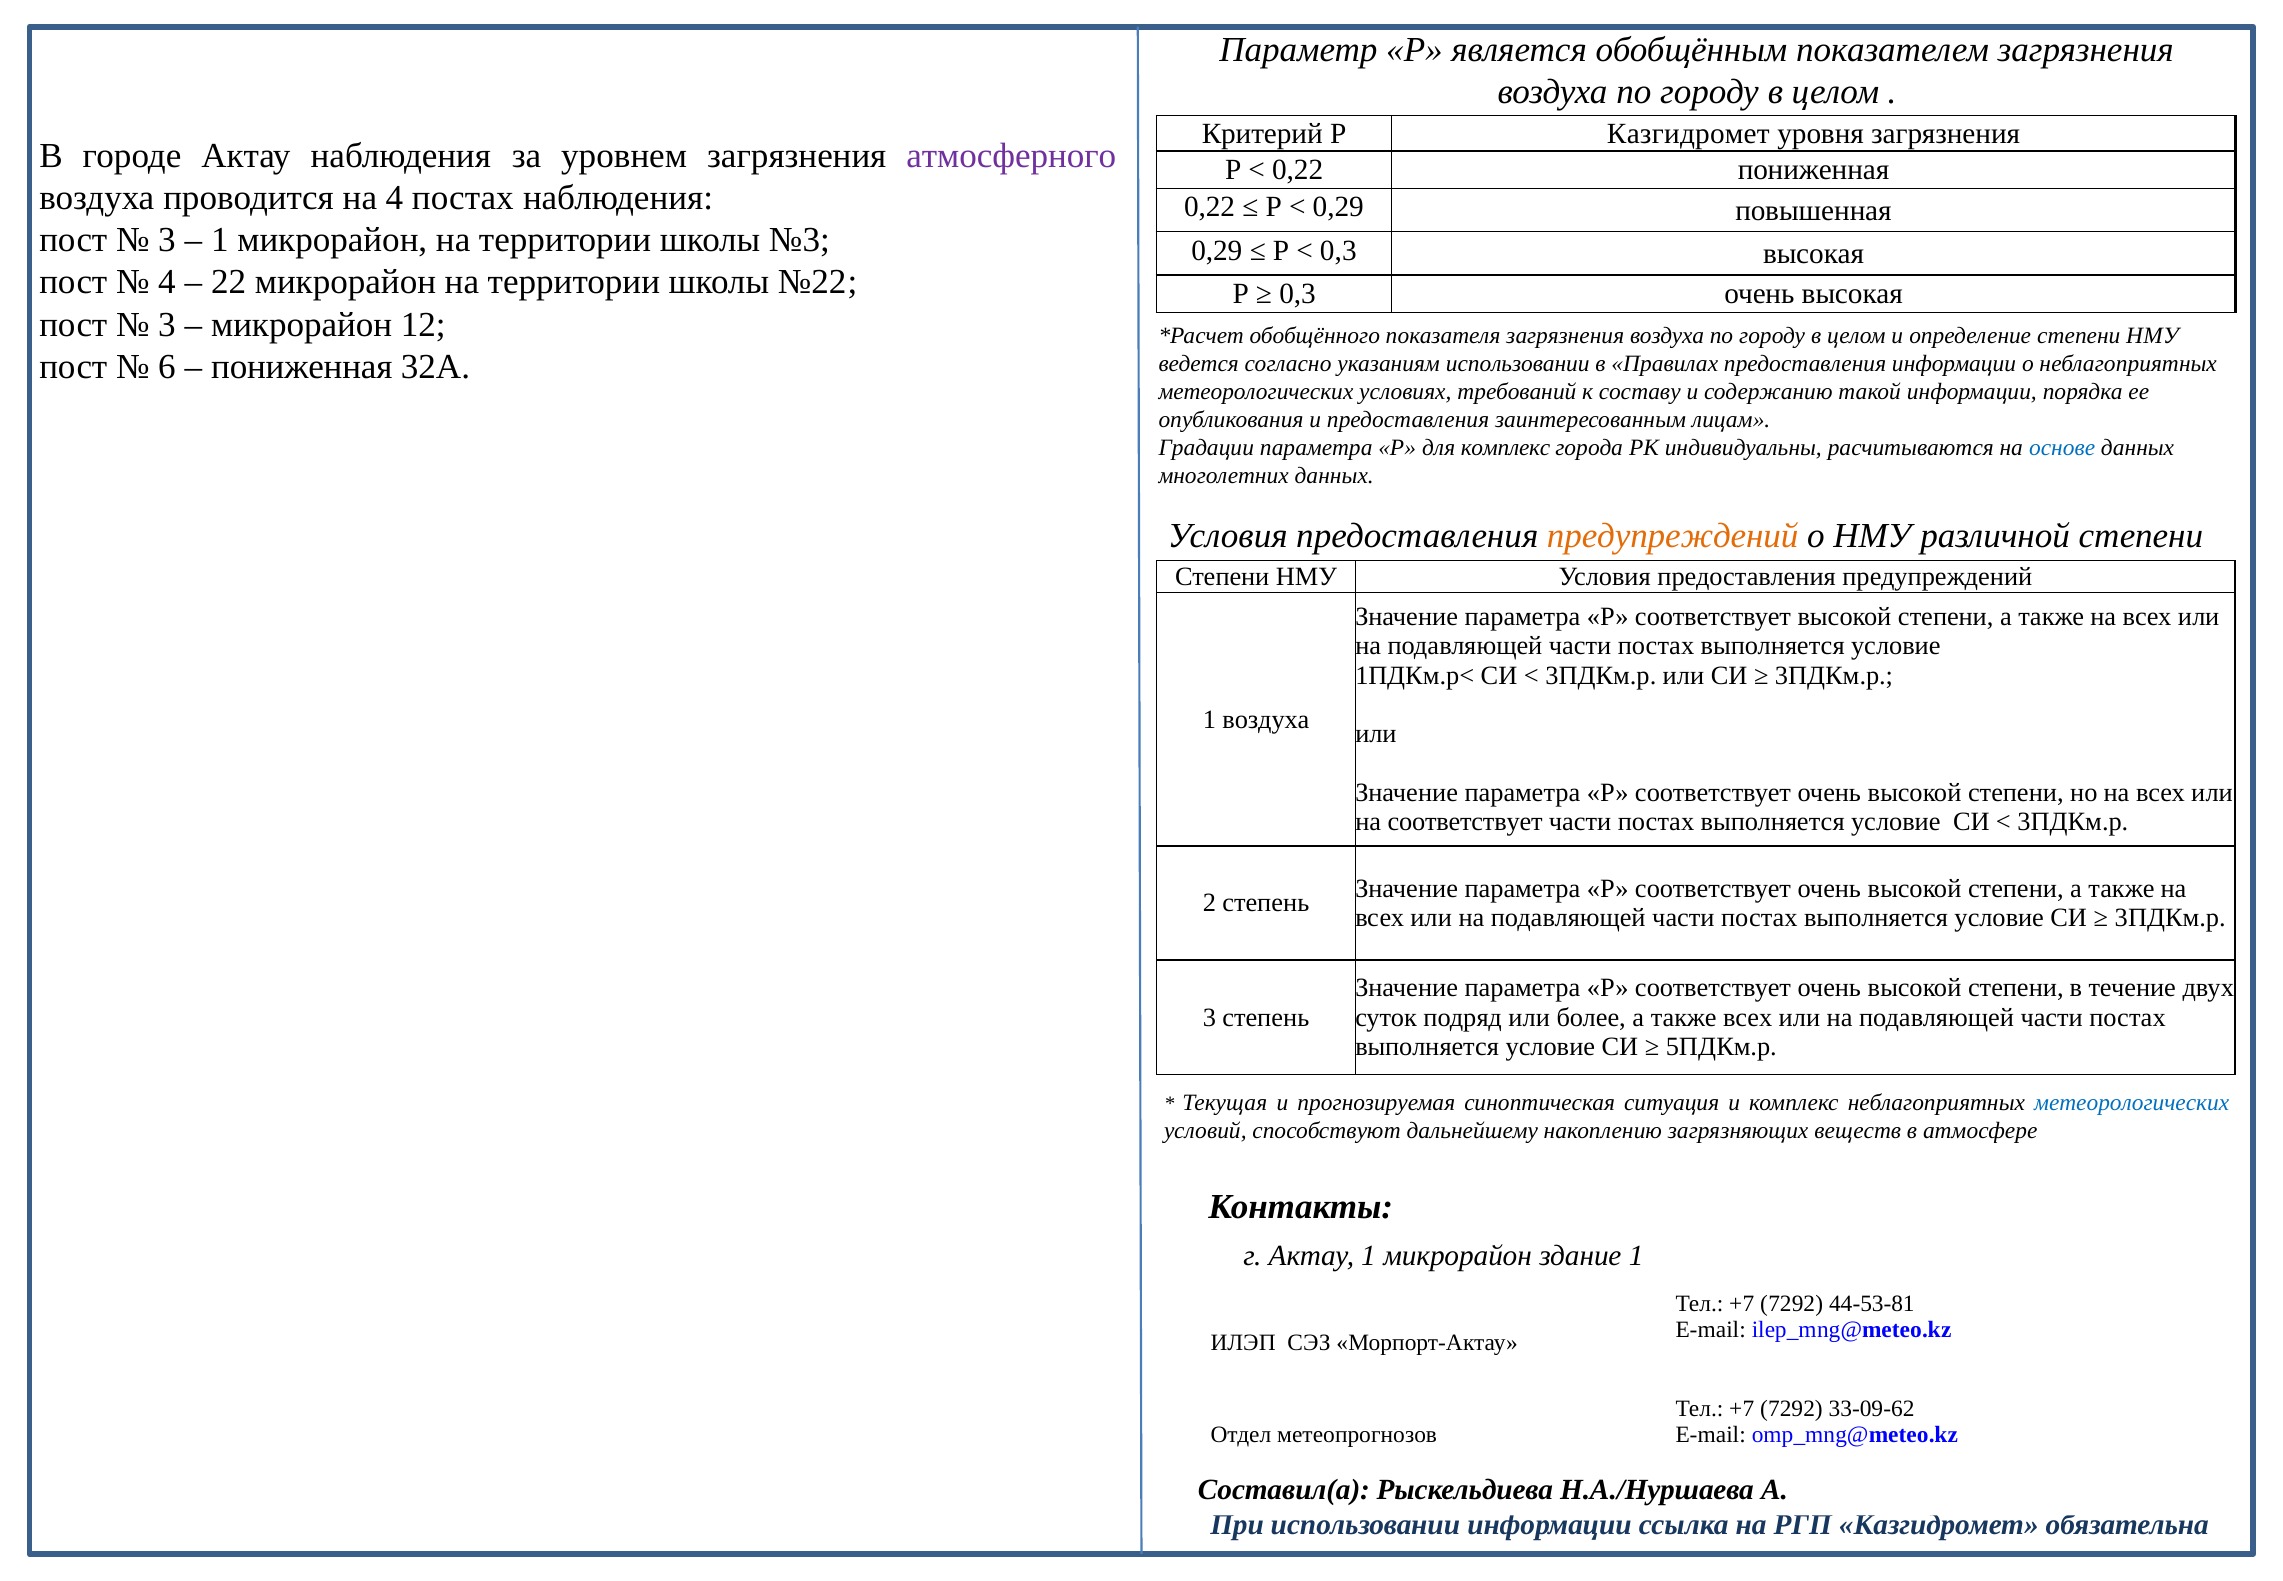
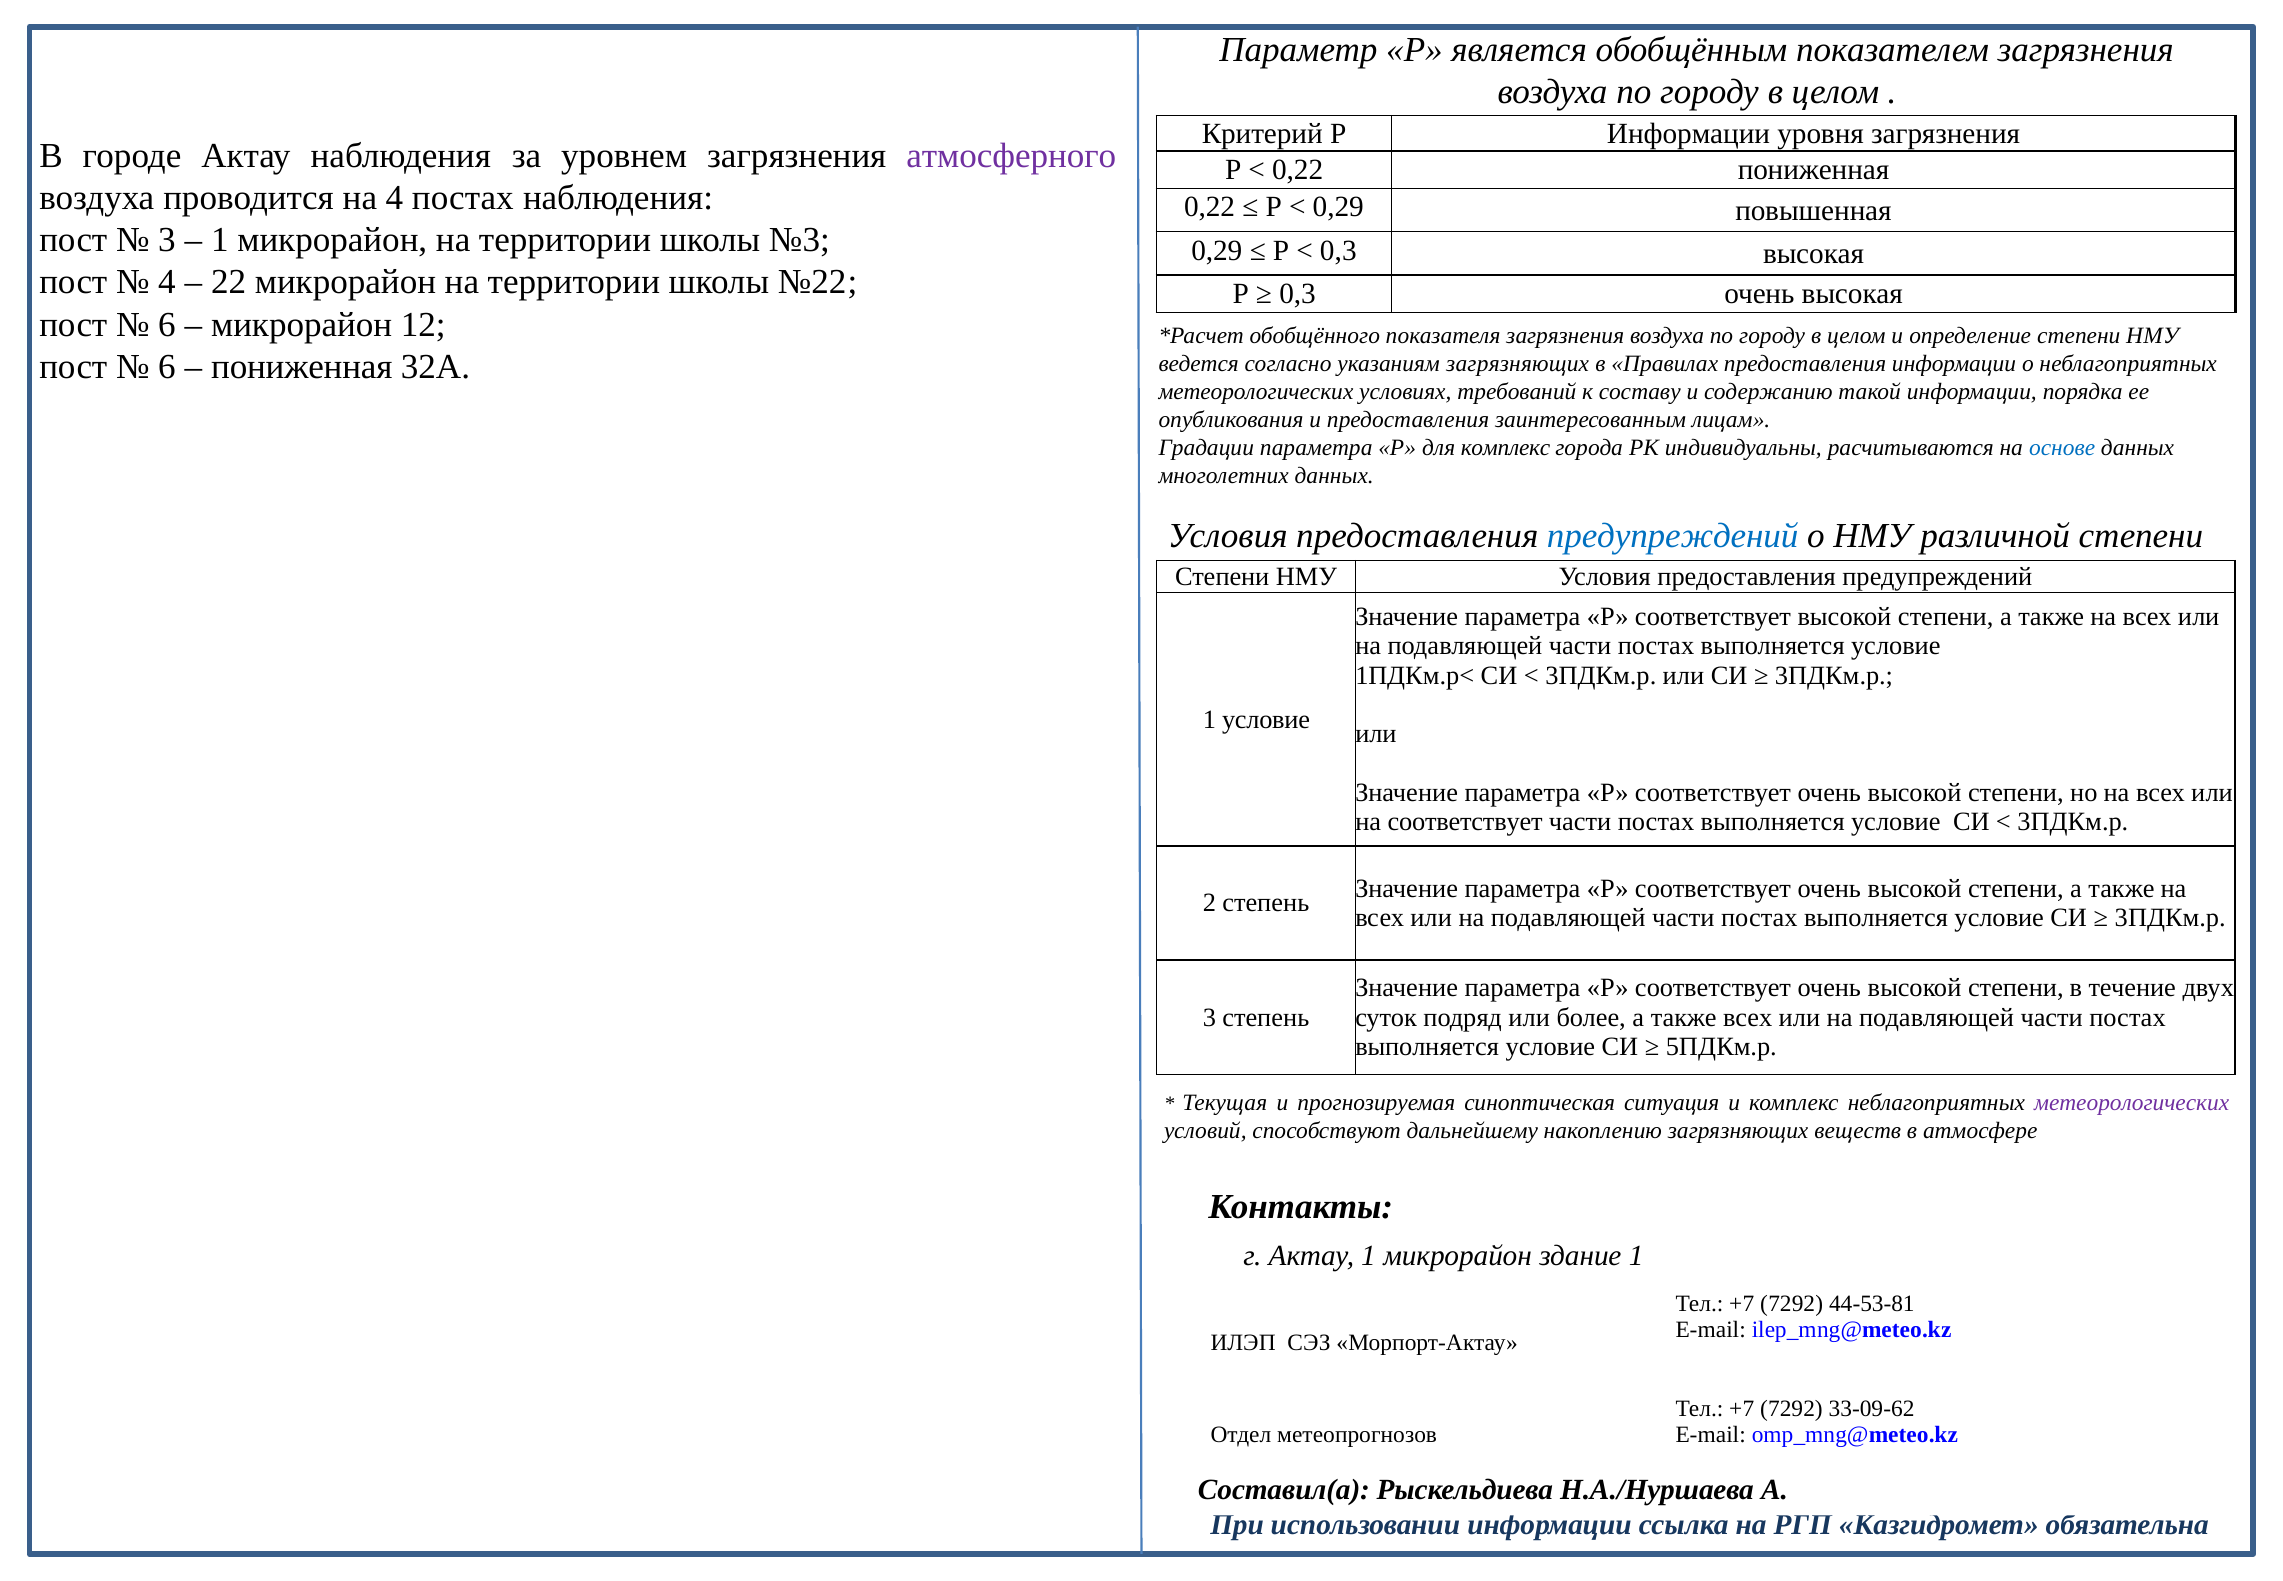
Р Казгидромет: Казгидромет -> Информации (1689, 133)
3: 3 -> 6 (167, 324)
указаниям использовании: использовании -> загрязняющих (1518, 363)
предупреждений colour: orange -> blue (1673, 536)
1 воздуха: воздуха -> условие (1266, 719)
метеорологических colour: blue -> purple (2132, 1102)
